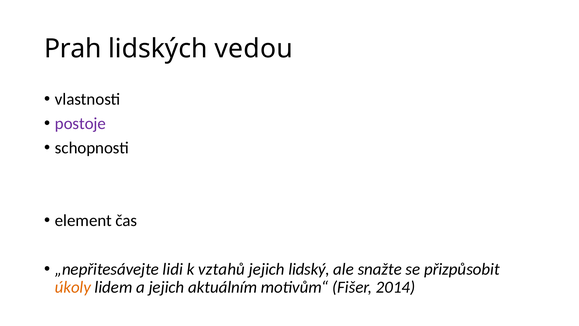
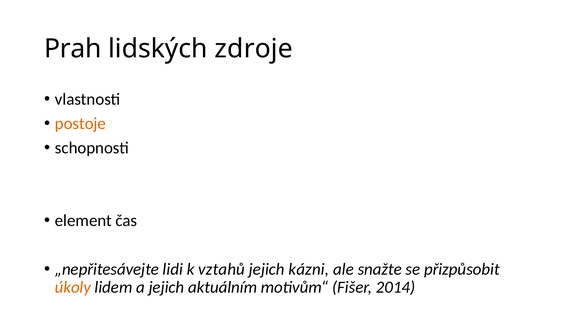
vedou: vedou -> zdroje (254, 49)
postoje colour: purple -> orange (80, 123)
lidský: lidský -> kázni (309, 269)
